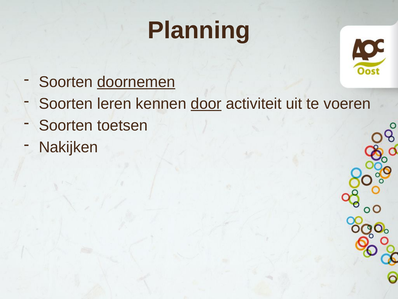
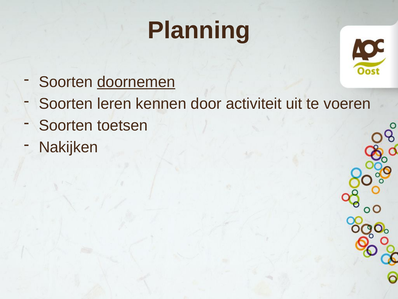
door underline: present -> none (206, 104)
